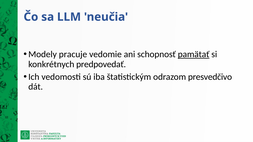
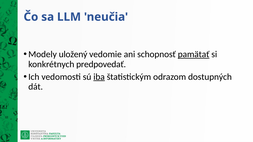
pracuje: pracuje -> uložený (73, 54)
iba underline: none -> present (99, 77)
presvedčivo: presvedčivo -> dostupných (210, 77)
